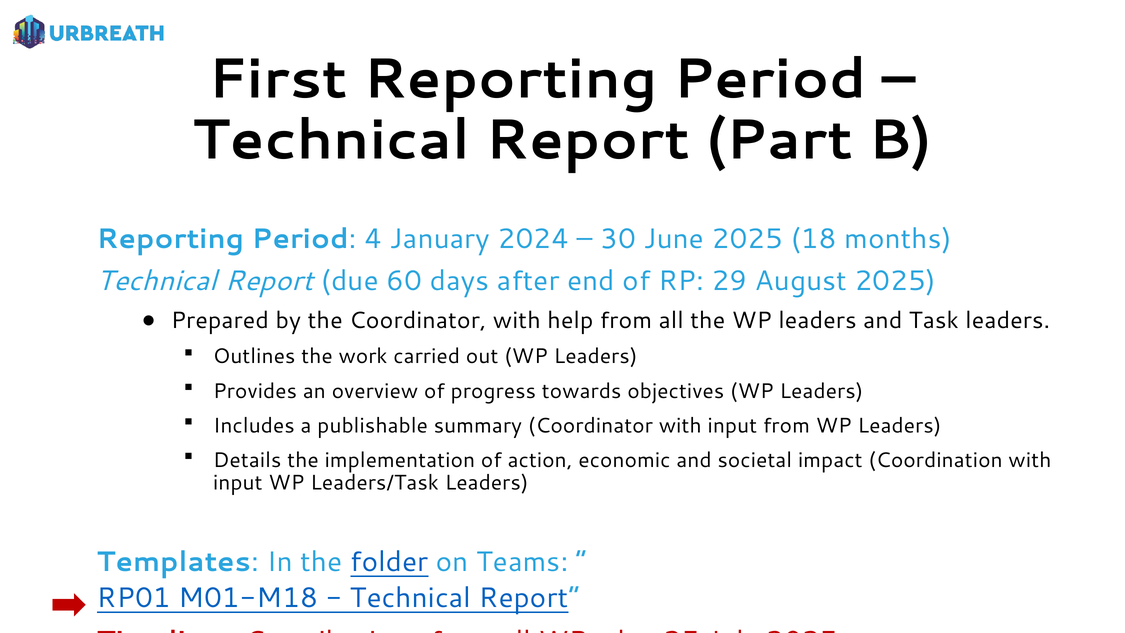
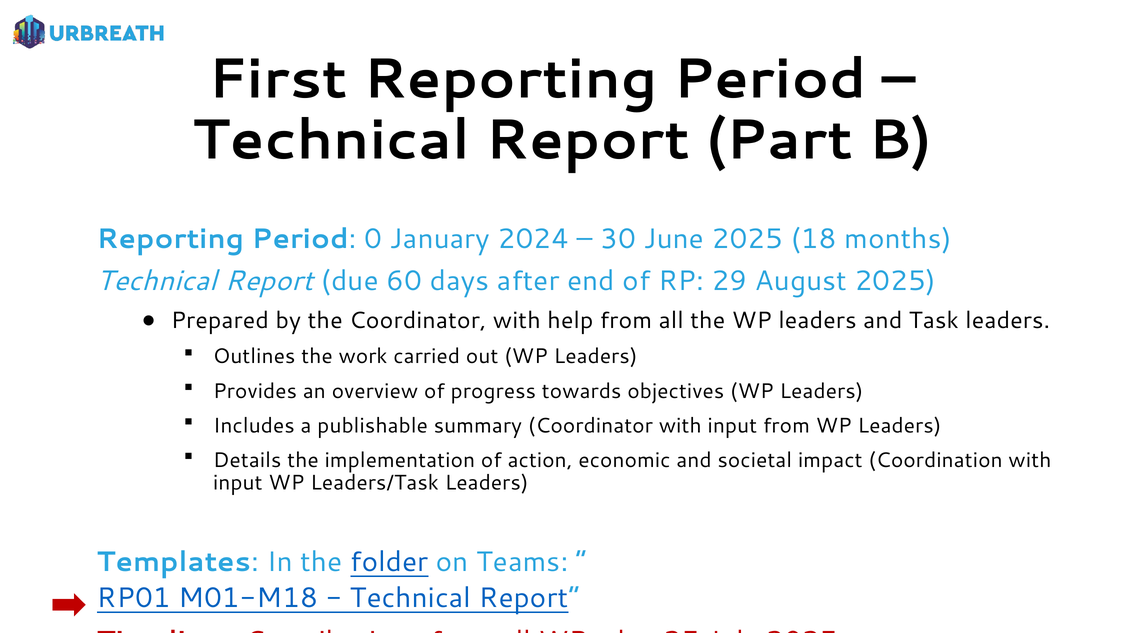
4: 4 -> 0 (373, 239)
